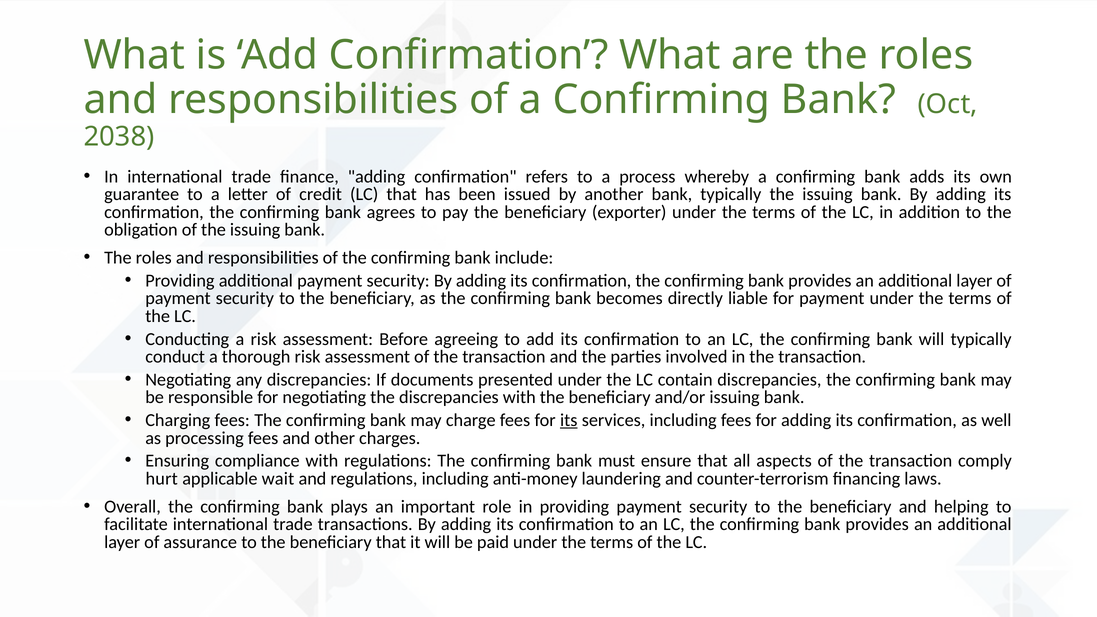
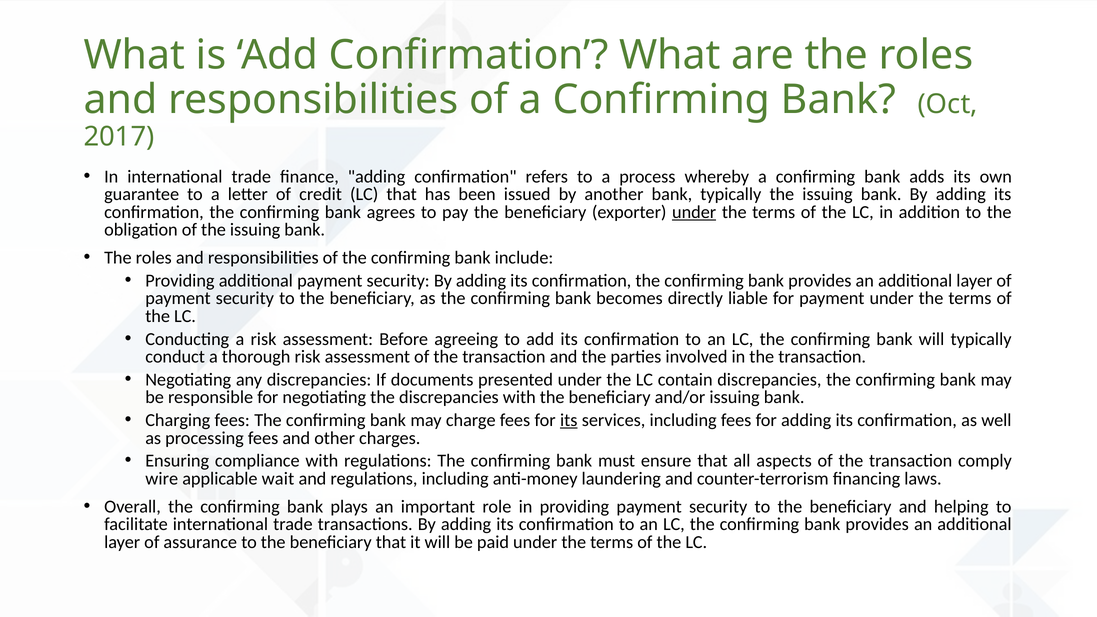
2038: 2038 -> 2017 (119, 137)
under underline: none -> present (694, 212)
hurt: hurt -> wire (162, 479)
